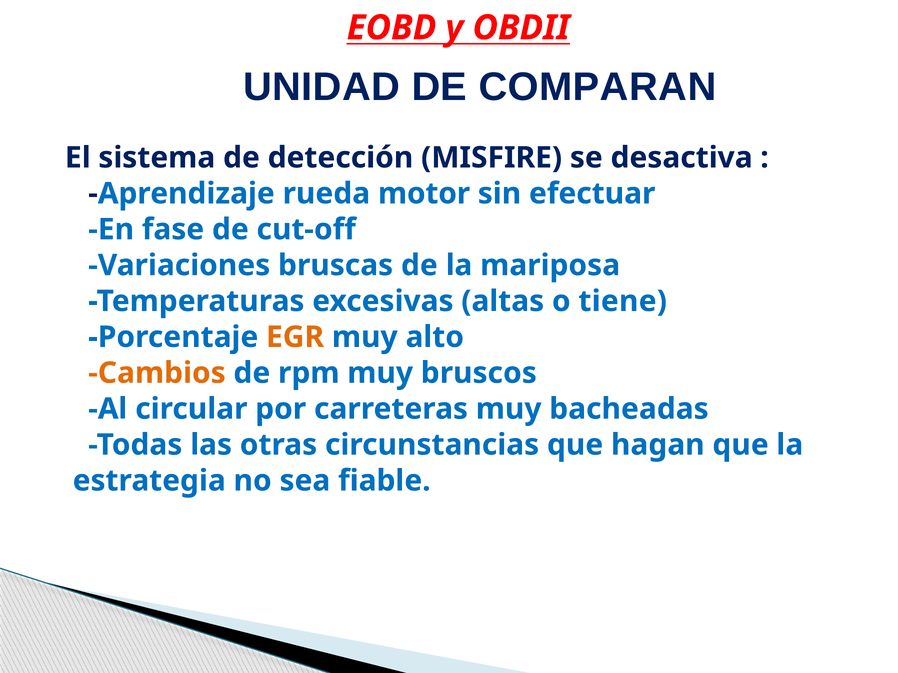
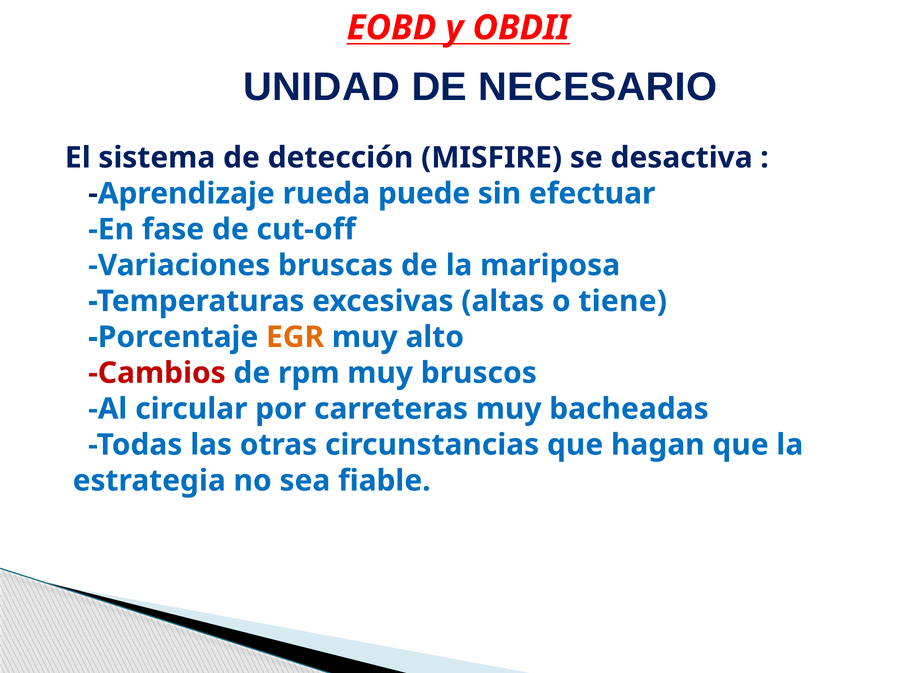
COMPARAN: COMPARAN -> NECESARIO (598, 87)
motor: motor -> puede (424, 194)
Cambios colour: orange -> red (157, 373)
